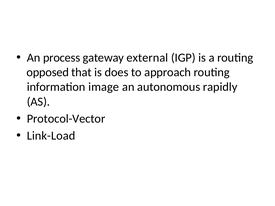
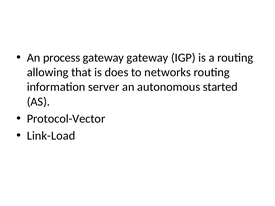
gateway external: external -> gateway (147, 58)
opposed: opposed -> allowing (48, 72)
approach: approach -> networks (168, 72)
image: image -> server (104, 87)
rapidly: rapidly -> started (220, 87)
